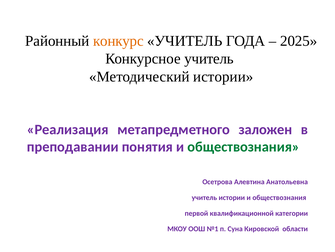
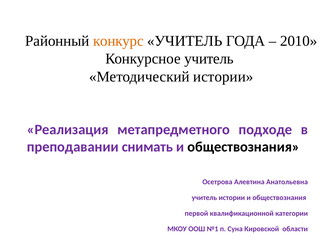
2025: 2025 -> 2010 (299, 41)
заложен: заложен -> подходе (265, 129)
понятия: понятия -> снимать (147, 146)
обществознания colour: green -> black (244, 146)
